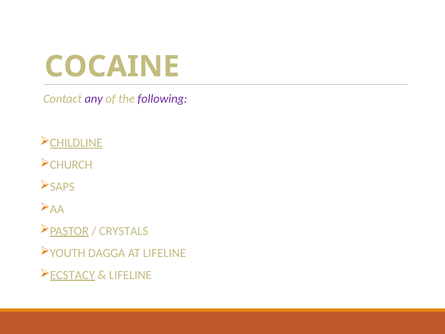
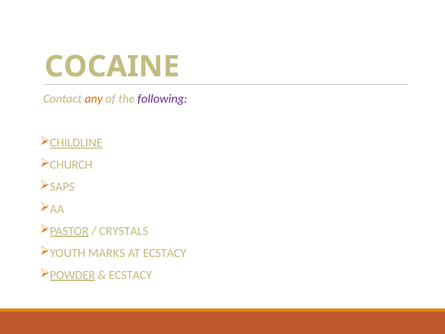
any colour: purple -> orange (94, 99)
DAGGA: DAGGA -> MARKS (107, 253)
AT LIFELINE: LIFELINE -> ECSTACY (165, 253)
ECSTACY: ECSTACY -> POWDER (72, 275)
LIFELINE: LIFELINE -> ECSTACY (130, 275)
